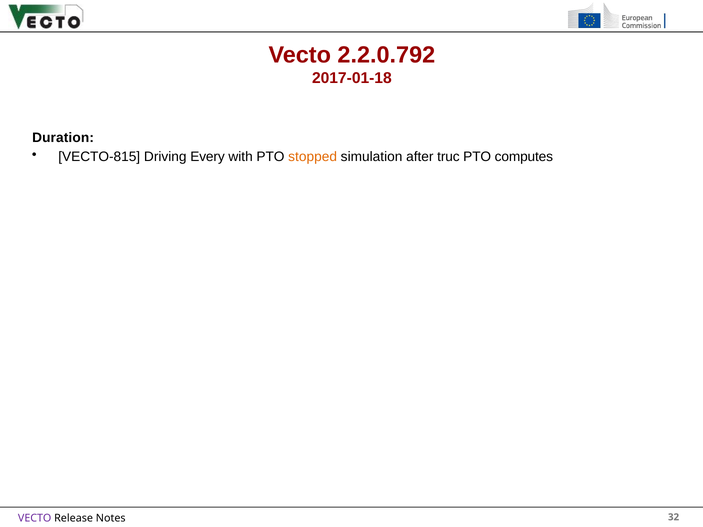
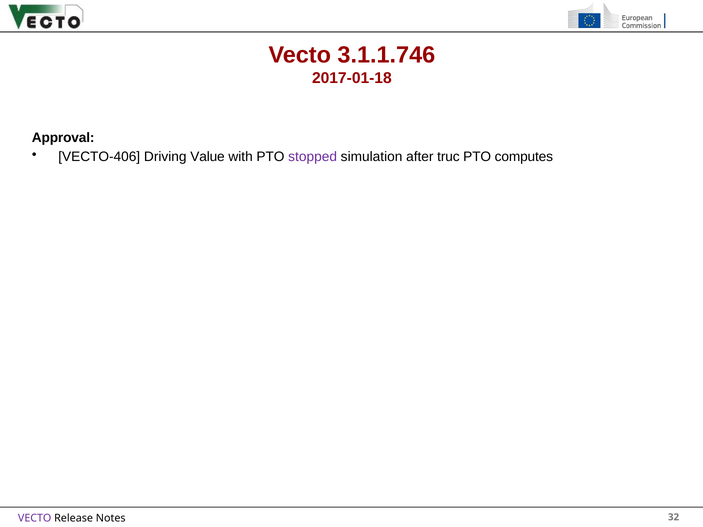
2.2.0.792: 2.2.0.792 -> 3.1.1.746 (386, 55)
Duration: Duration -> Approval (63, 138)
VECTO-815: VECTO-815 -> VECTO-406 (99, 157)
Every: Every -> Value (208, 157)
stopped colour: orange -> purple (313, 157)
